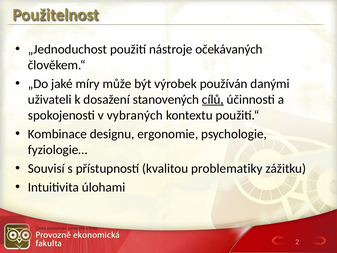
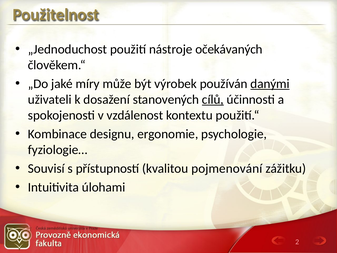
danými underline: none -> present (270, 84)
vybraných: vybraných -> vzdálenost (135, 115)
problematiky: problematiky -> pojmenování (227, 168)
